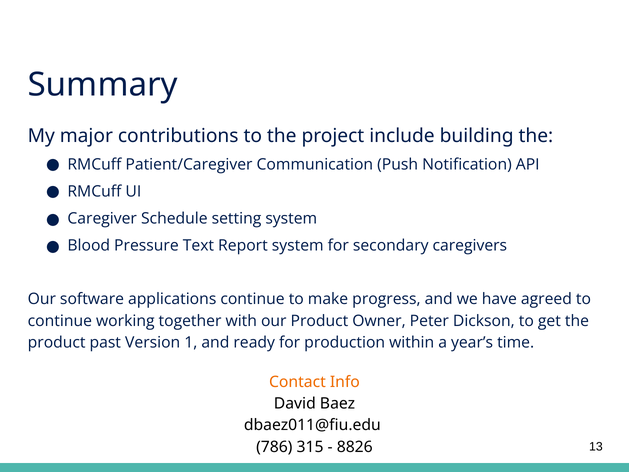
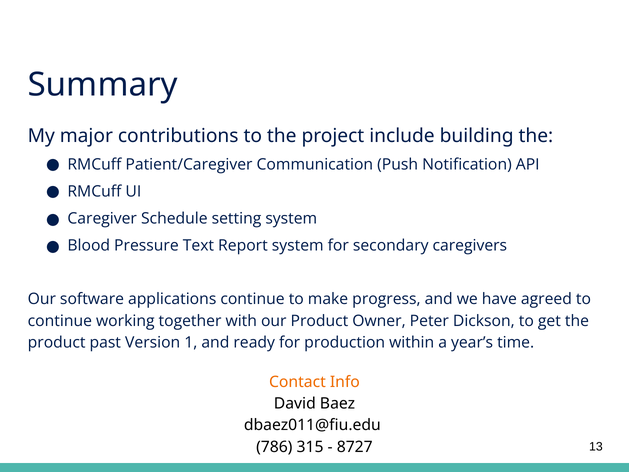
8826: 8826 -> 8727 (355, 447)
